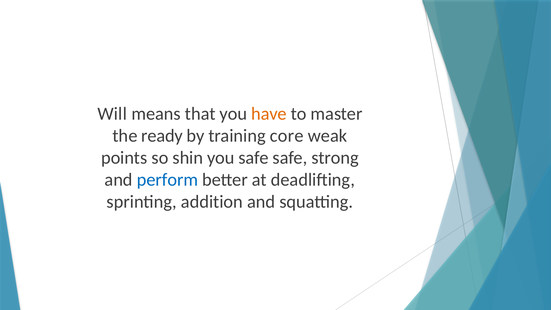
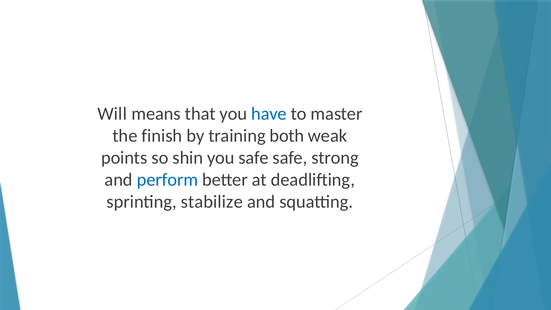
have colour: orange -> blue (269, 114)
ready: ready -> finish (162, 136)
core: core -> both (287, 136)
addition: addition -> stabilize (212, 202)
